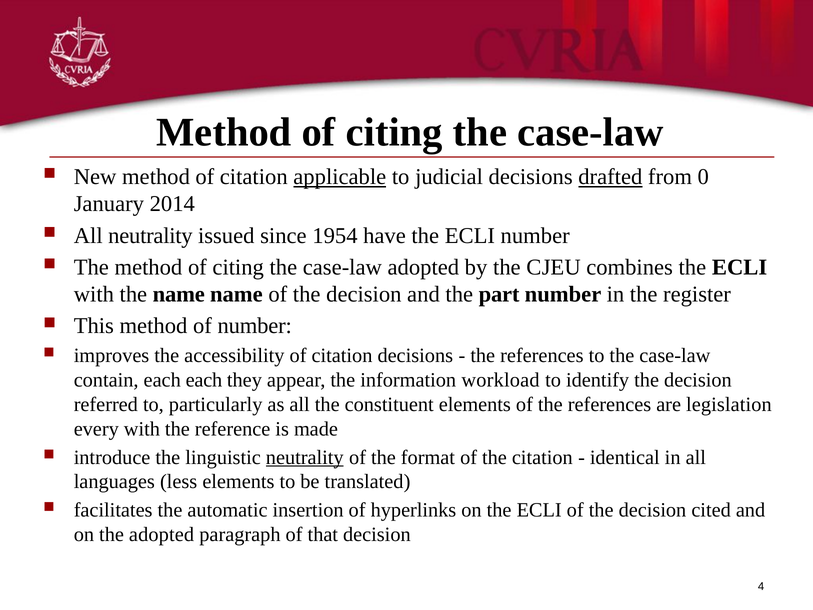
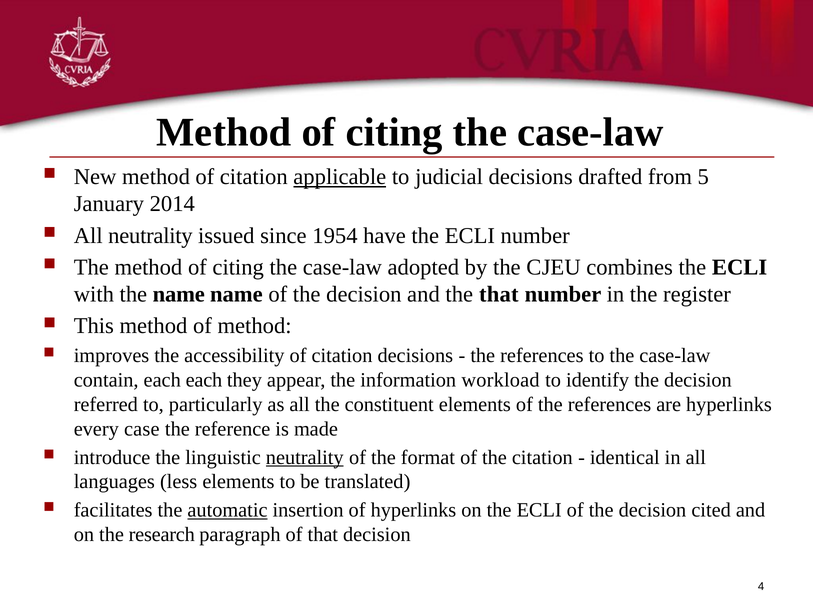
drafted underline: present -> none (610, 177)
0: 0 -> 5 (703, 177)
the part: part -> that (499, 294)
of number: number -> method (255, 326)
are legislation: legislation -> hyperlinks (729, 404)
every with: with -> case (142, 429)
automatic underline: none -> present (227, 510)
the adopted: adopted -> research (162, 534)
